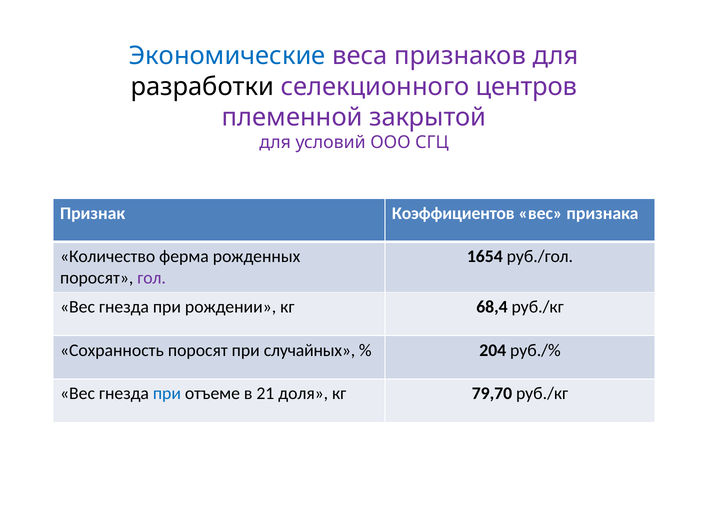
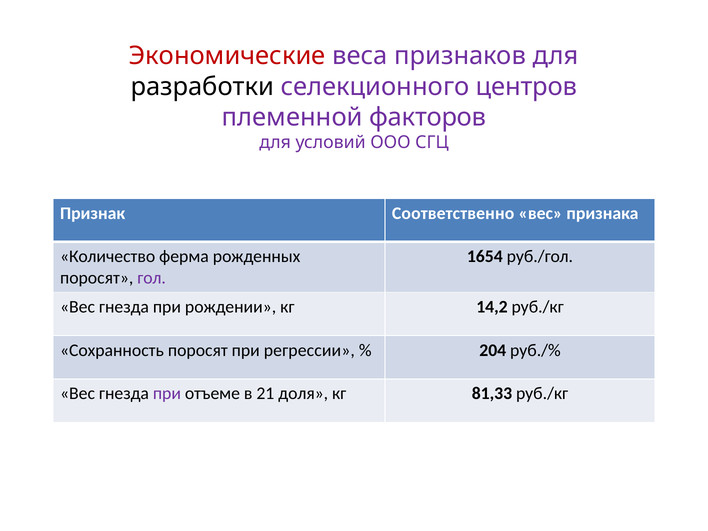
Экономические colour: blue -> red (227, 56)
закрытой: закрытой -> факторов (428, 117)
Коэффициентов: Коэффициентов -> Соответственно (453, 213)
68,4: 68,4 -> 14,2 (492, 307)
случайных: случайных -> регрессии (309, 350)
при colour: blue -> purple (167, 394)
79,70: 79,70 -> 81,33 (492, 394)
